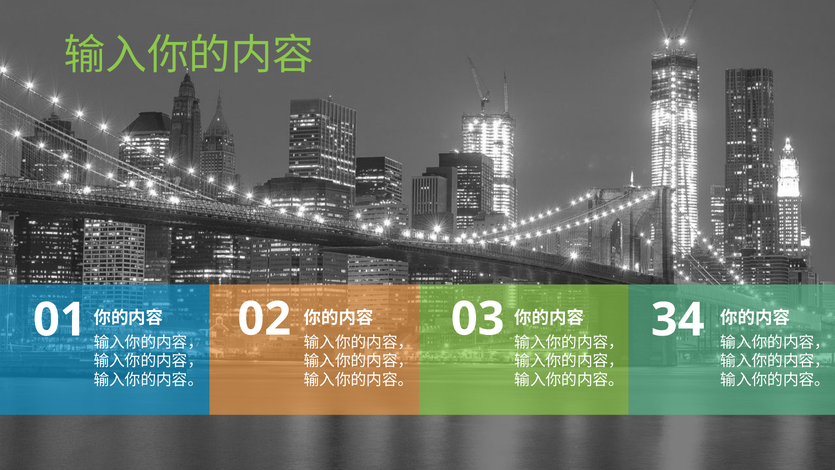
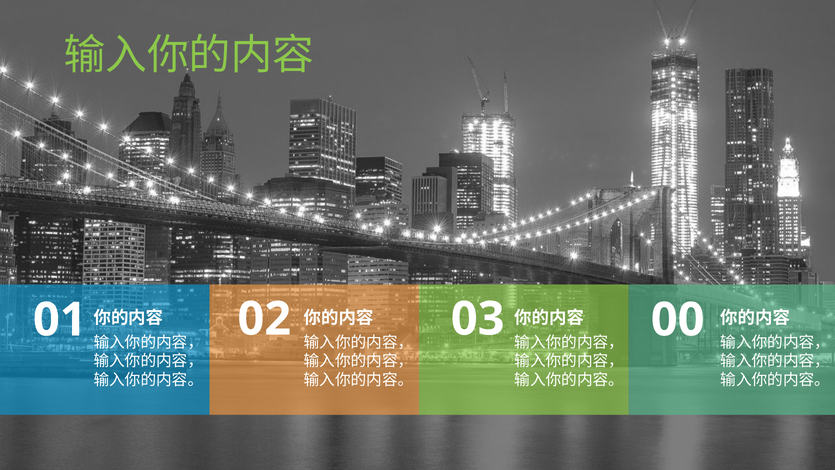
34: 34 -> 00 (678, 320)
